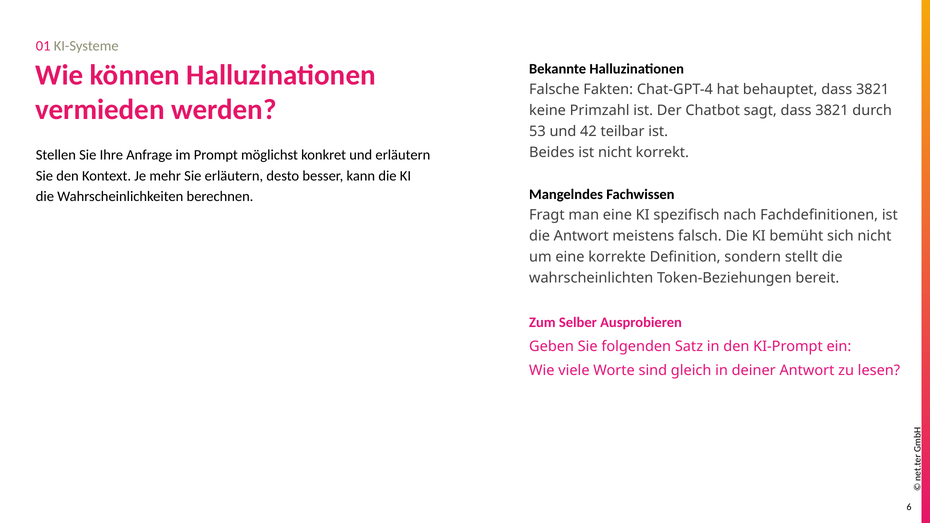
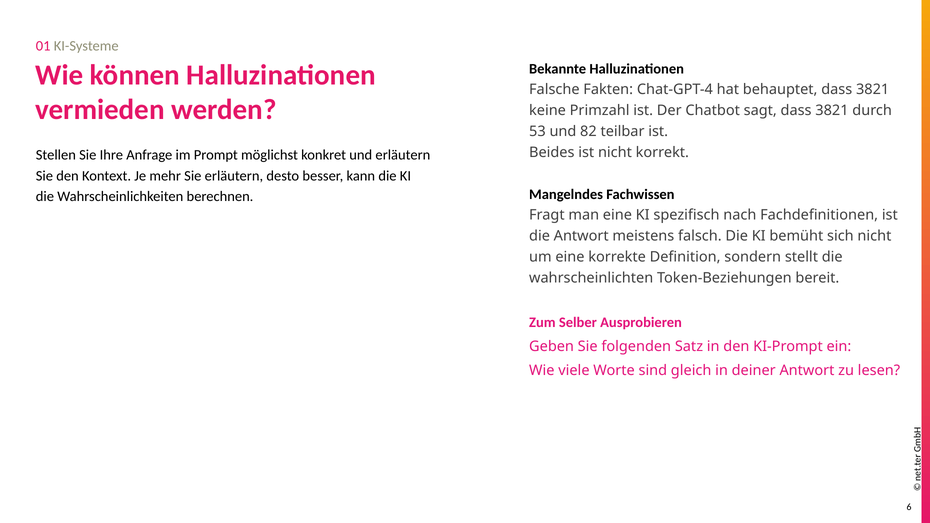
42: 42 -> 82 (588, 132)
